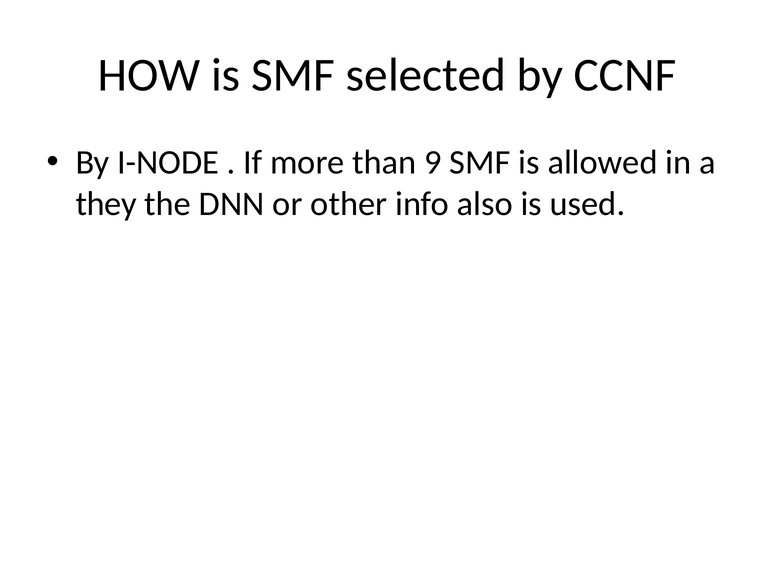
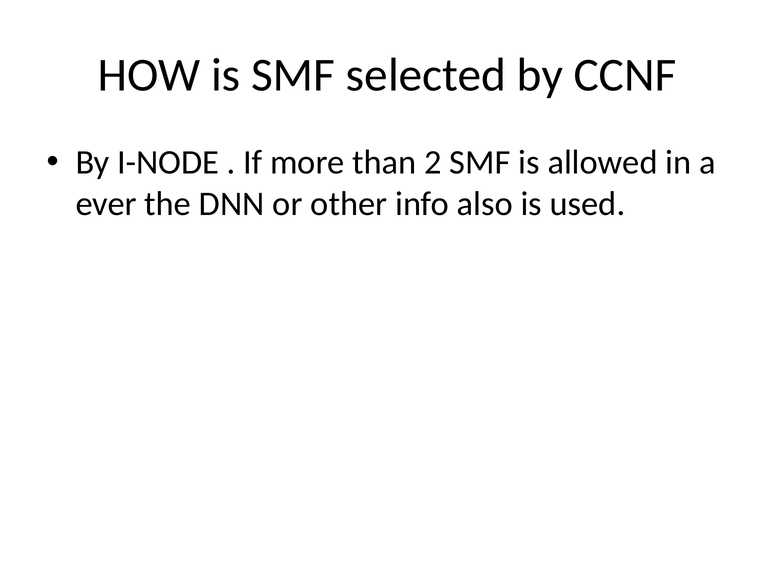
9: 9 -> 2 (433, 163)
they: they -> ever (106, 204)
